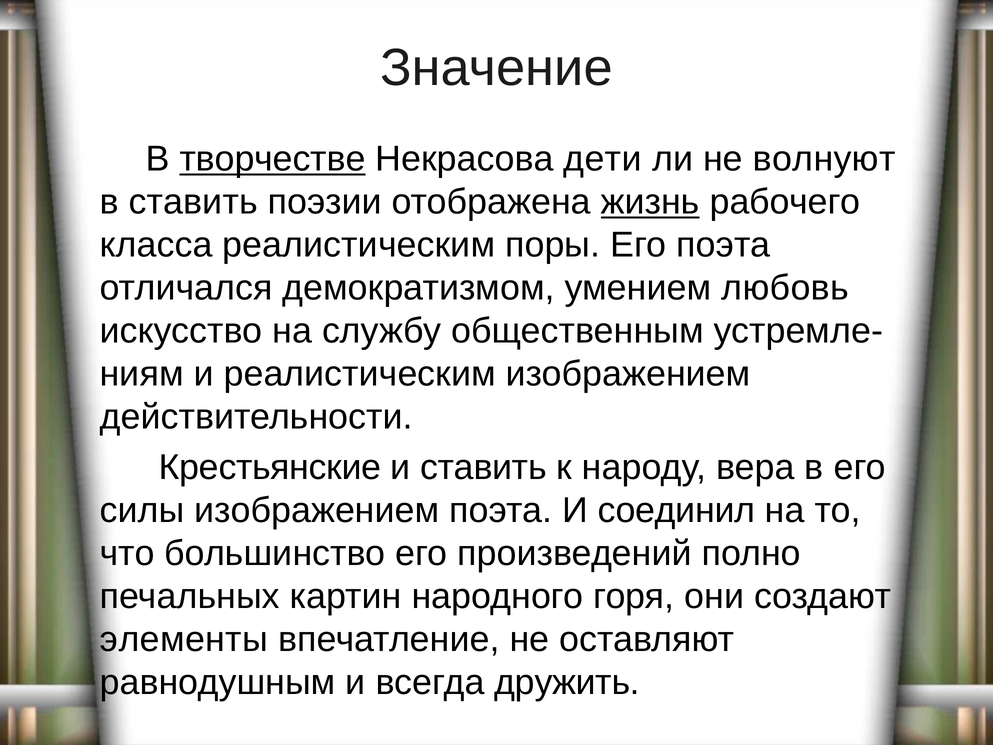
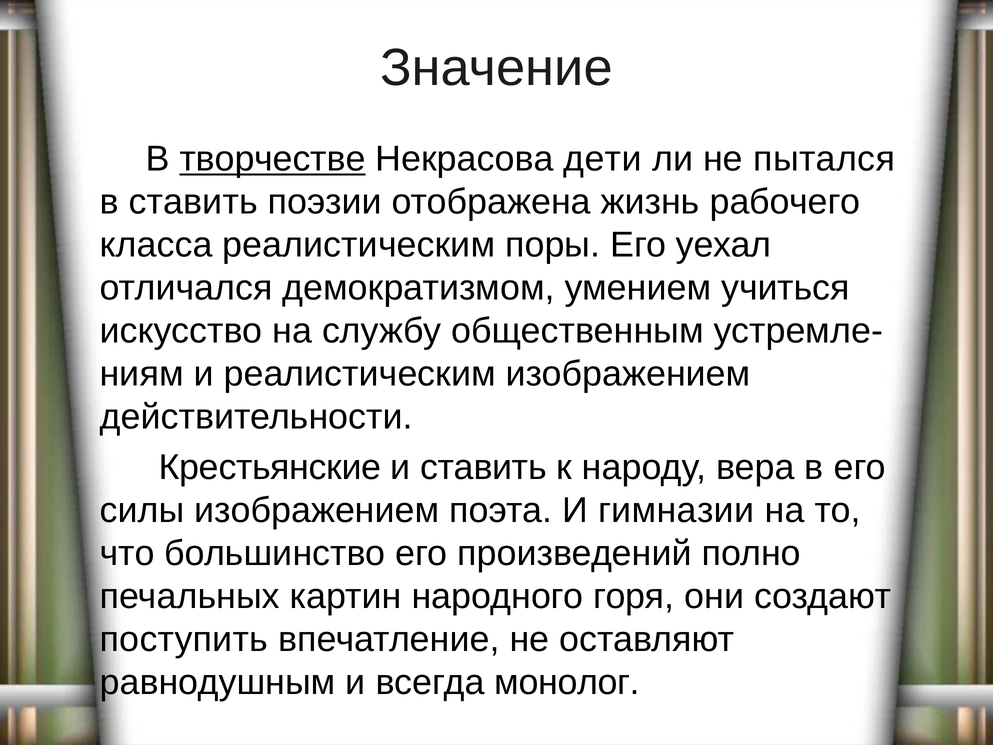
волнуют: волнуют -> пытался (824, 159)
жизнь underline: present -> none (650, 202)
Его поэта: поэта -> уехал (724, 245)
любовь: любовь -> учиться (785, 288)
соединил: соединил -> гимназии (676, 510)
элементы: элементы -> поступить (184, 639)
дружить: дружить -> монолог (567, 682)
